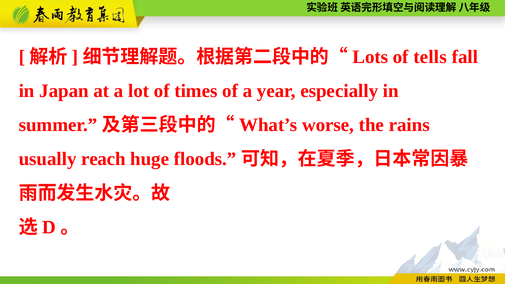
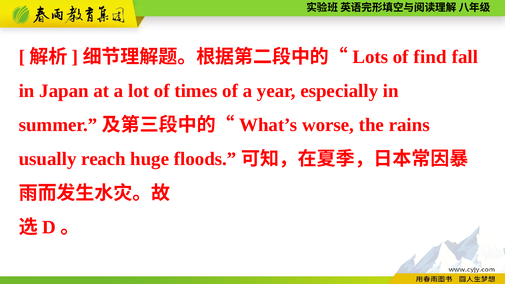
tells: tells -> find (430, 57)
